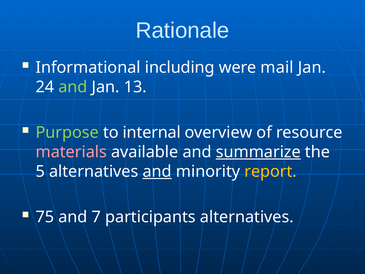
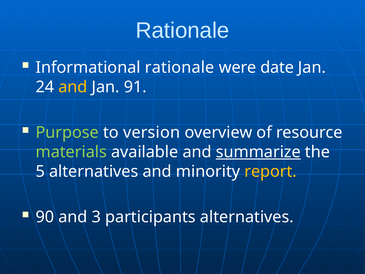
Informational including: including -> rationale (180, 67)
mail: mail -> date (277, 67)
and colour: light green -> yellow (73, 87)
13: 13 -> 91 (135, 87)
internal: internal -> version (152, 132)
materials colour: pink -> light green (71, 152)
and underline: present -> none (157, 171)
75: 75 -> 90 (45, 217)
7: 7 -> 3 (96, 217)
